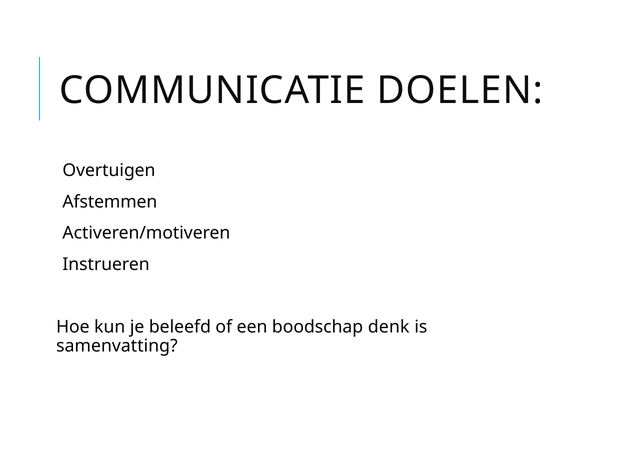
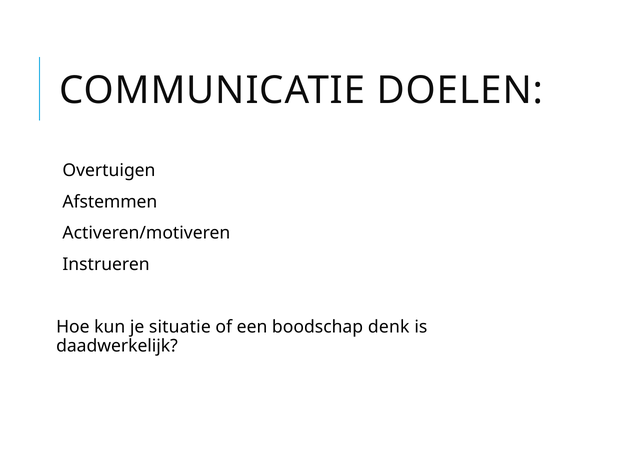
beleefd: beleefd -> situatie (180, 326)
samenvatting: samenvatting -> daadwerkelijk (117, 345)
